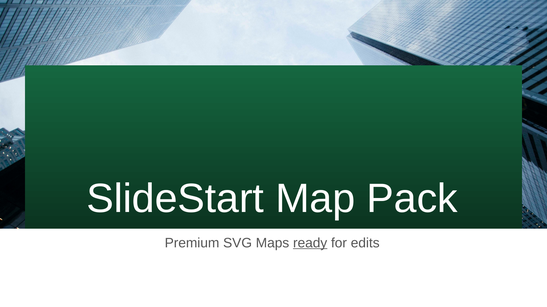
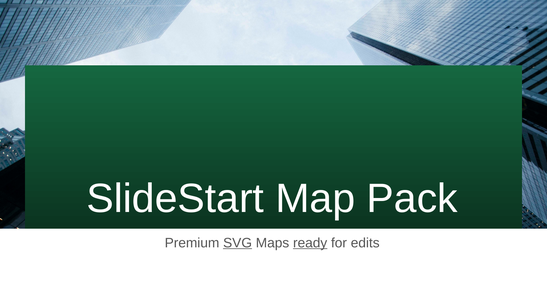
SVG underline: none -> present (238, 243)
